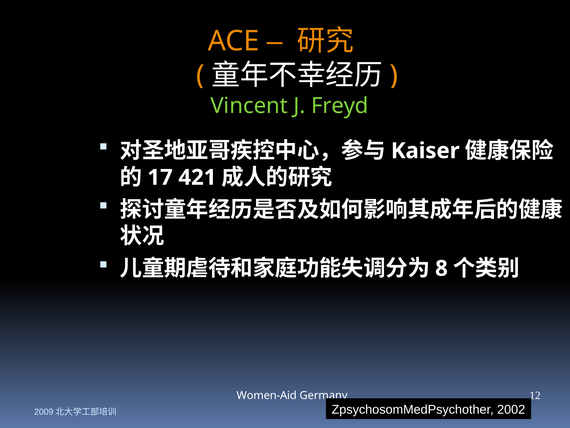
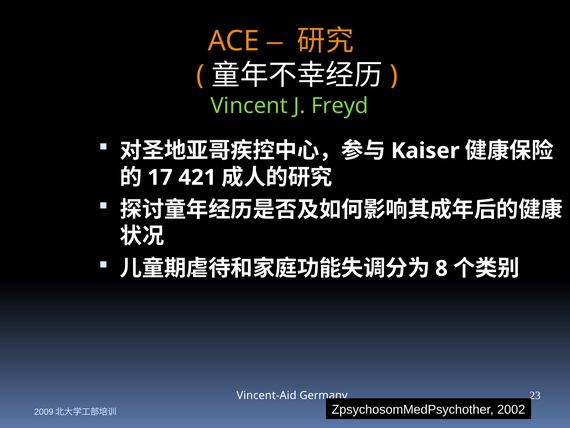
Women-Aid: Women-Aid -> Vincent-Aid (267, 395)
12: 12 -> 23 (535, 395)
